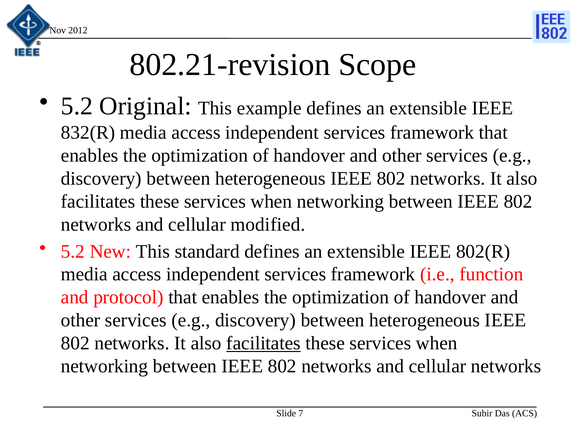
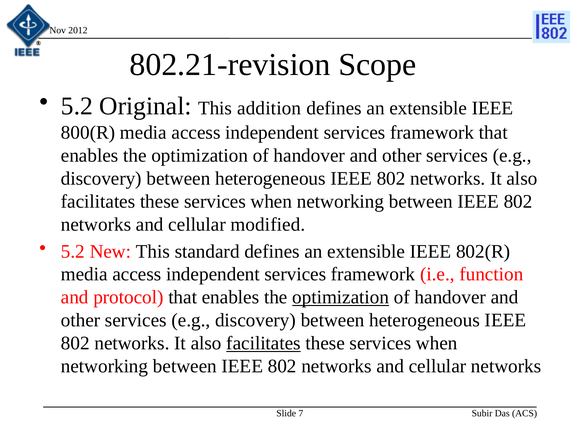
example: example -> addition (269, 108)
832(R: 832(R -> 800(R (88, 133)
optimization underline: none -> present (341, 297)
